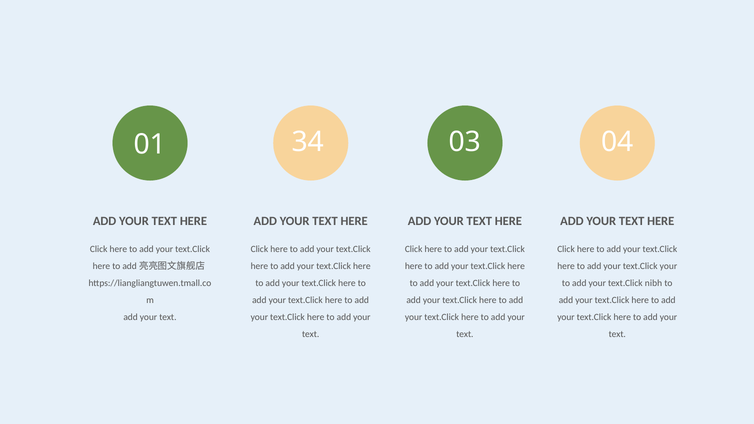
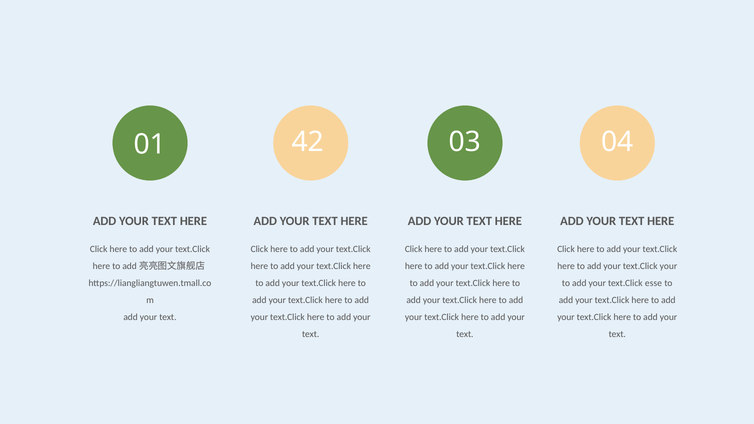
34: 34 -> 42 (308, 142)
nibh: nibh -> esse (653, 283)
